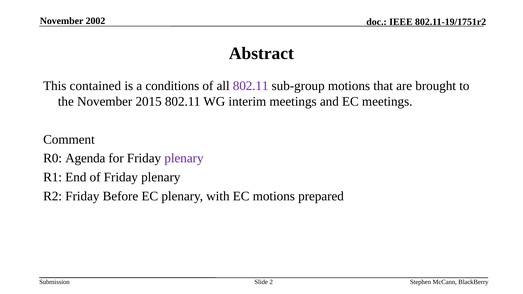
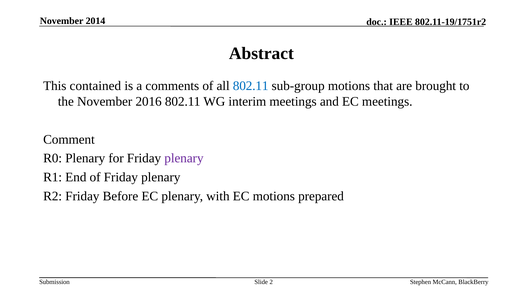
2002: 2002 -> 2014 (95, 21)
conditions: conditions -> comments (172, 86)
802.11 colour: purple -> blue (251, 86)
2015: 2015 -> 2016 (149, 102)
R0 Agenda: Agenda -> Plenary (85, 158)
